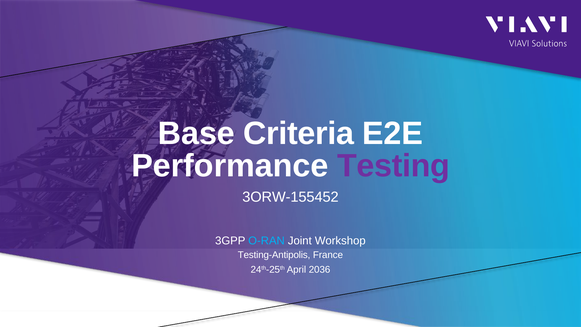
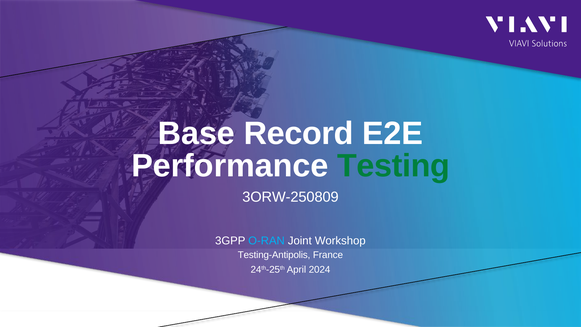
Criteria: Criteria -> Record (299, 133)
Testing colour: purple -> green (394, 166)
3ORW-155452: 3ORW-155452 -> 3ORW-250809 (290, 197)
2036: 2036 -> 2024 (320, 269)
